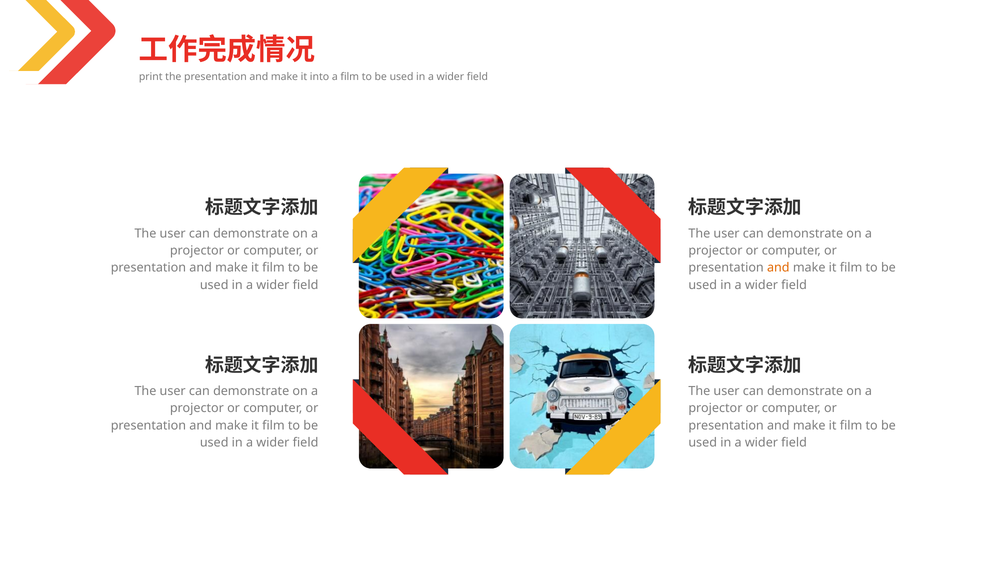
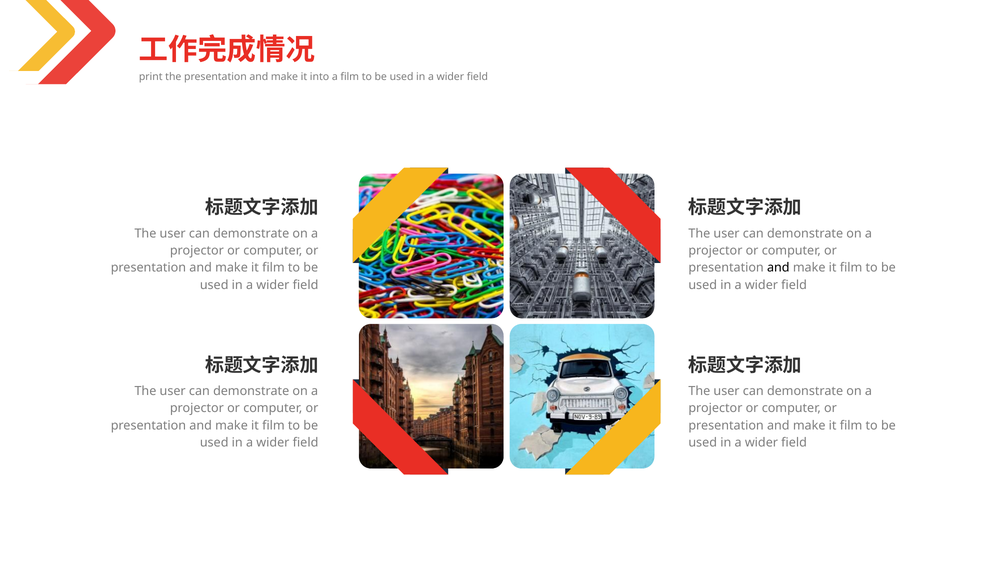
and colour: orange -> black (778, 268)
